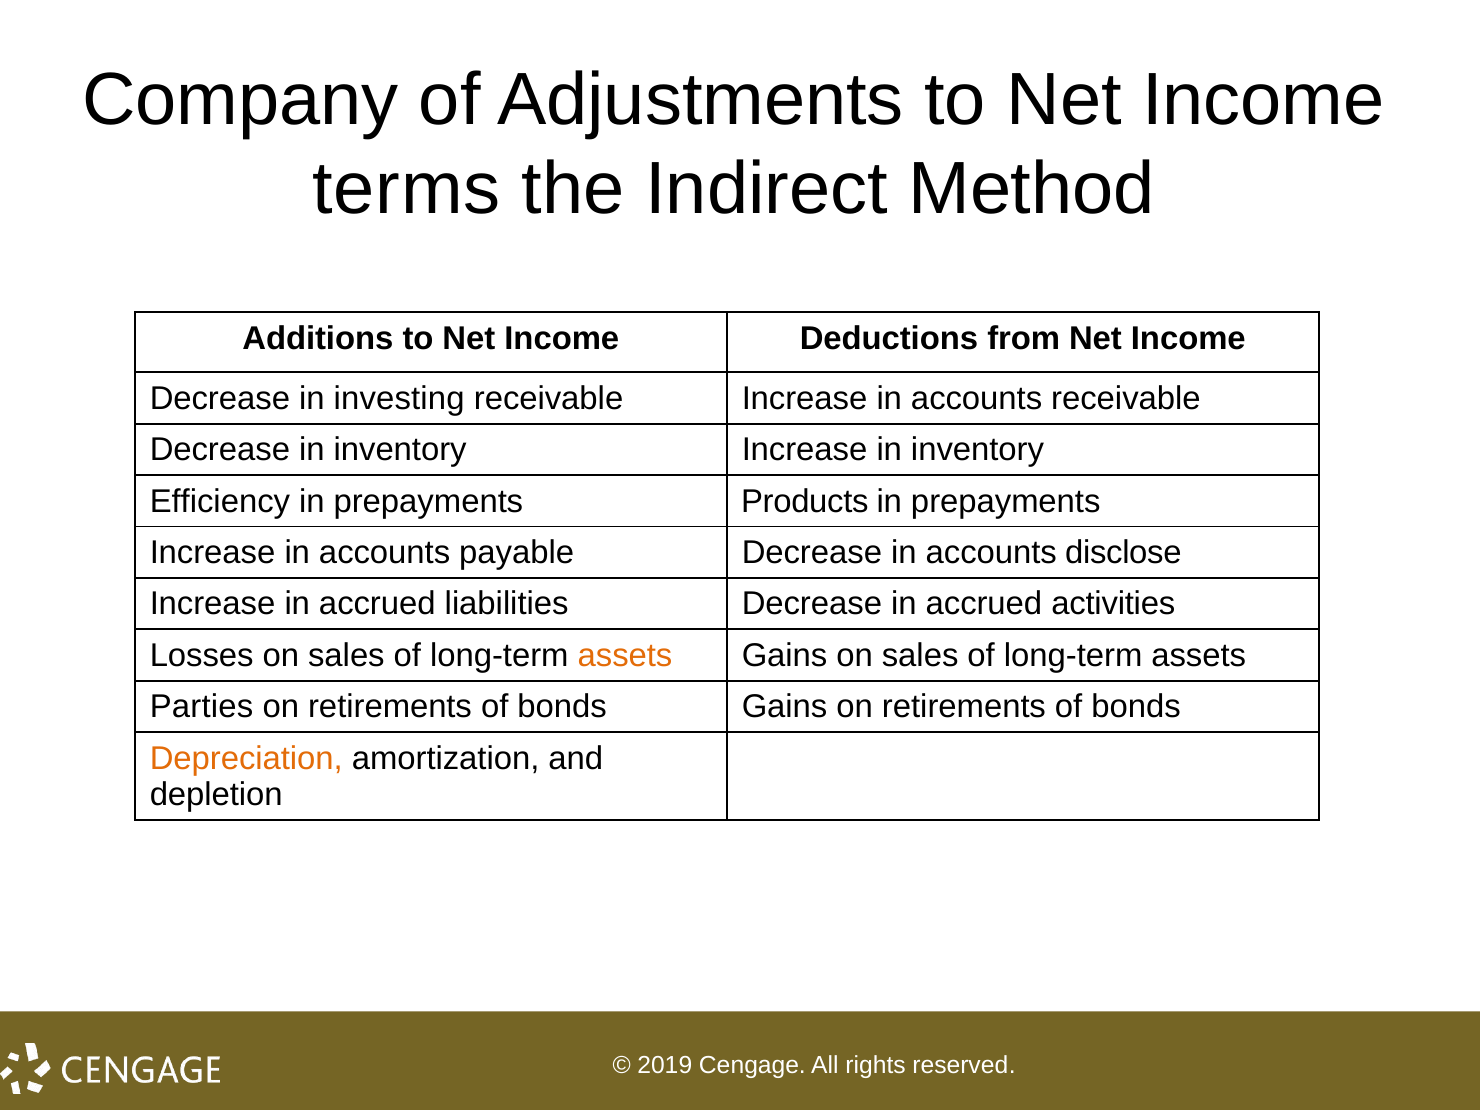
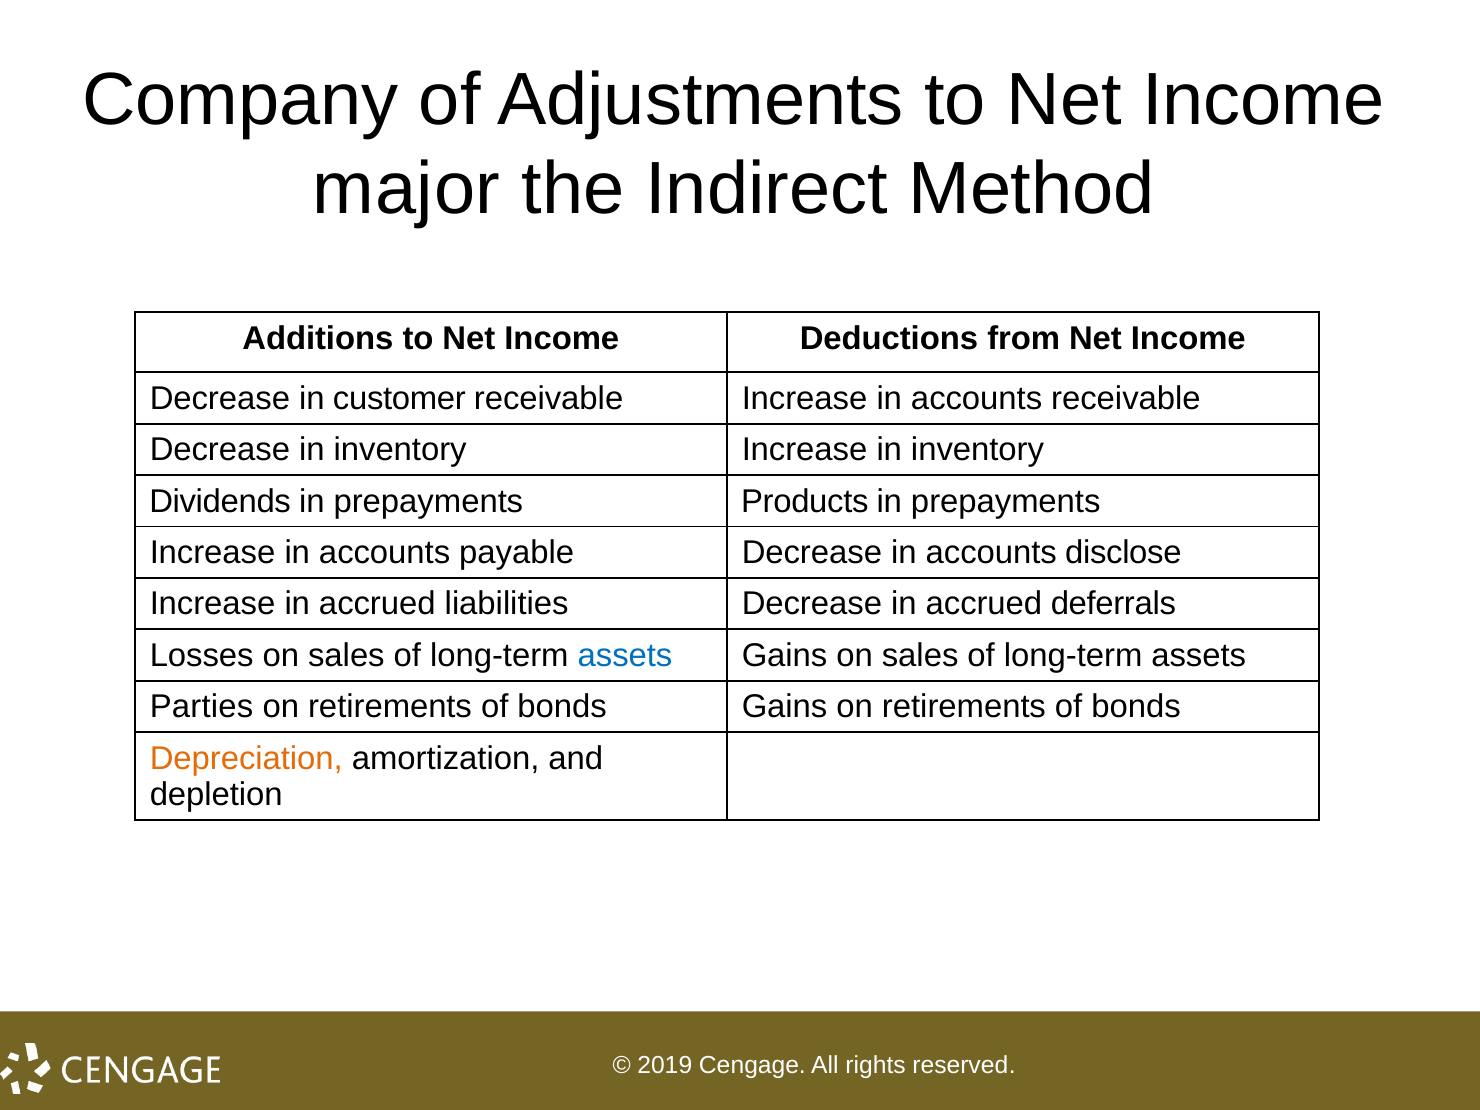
terms: terms -> major (407, 189)
investing: investing -> customer (399, 398)
Efficiency: Efficiency -> Dividends (220, 501)
activities: activities -> deferrals (1113, 604)
assets colour: orange -> blue (625, 655)
